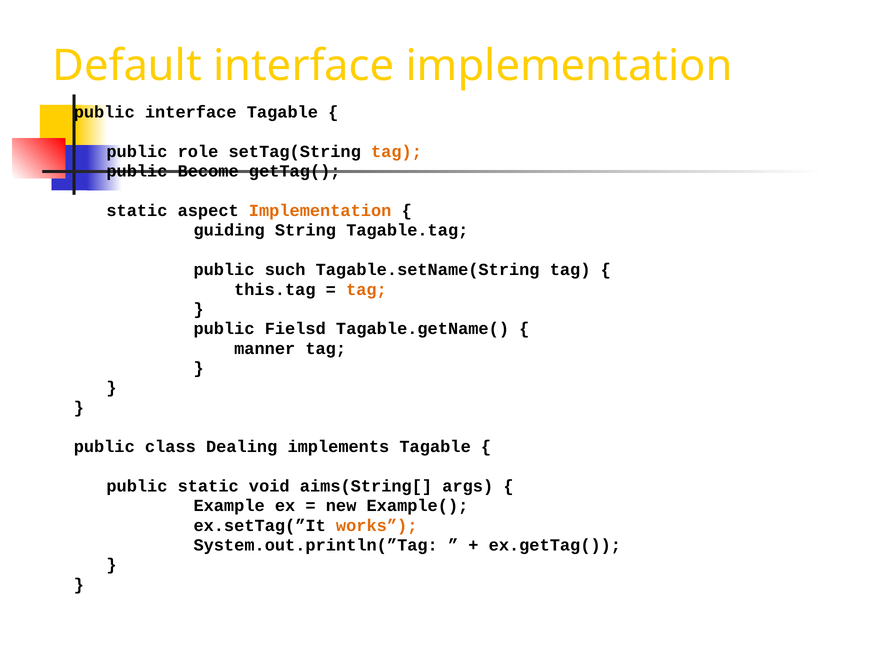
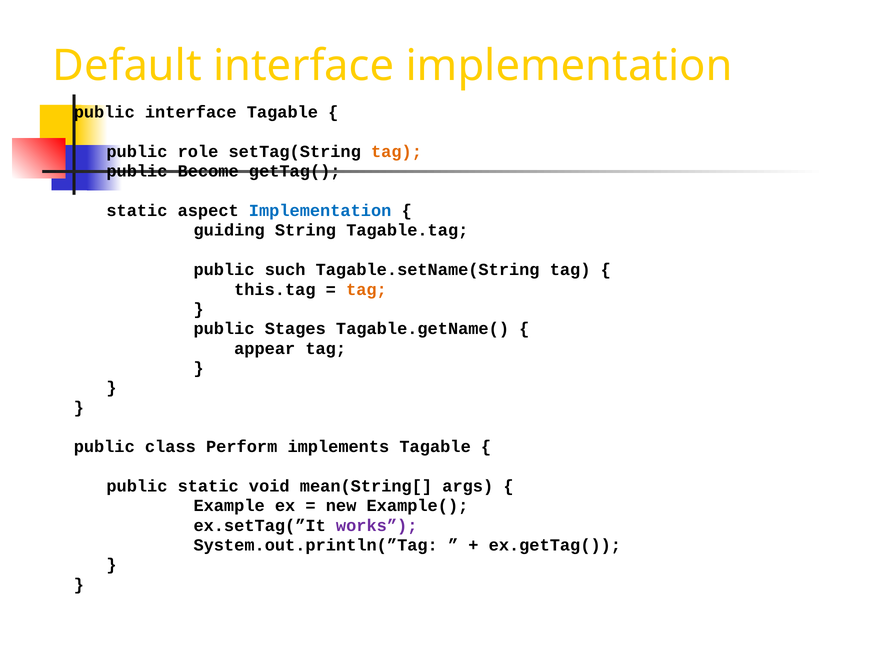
Implementation colour: orange -> blue (320, 210)
Fielsd: Fielsd -> Stages (295, 328)
manner: manner -> appear (265, 348)
Dealing: Dealing -> Perform (242, 446)
aims(String[: aims(String[ -> mean(String[ (366, 486)
works colour: orange -> purple (377, 525)
